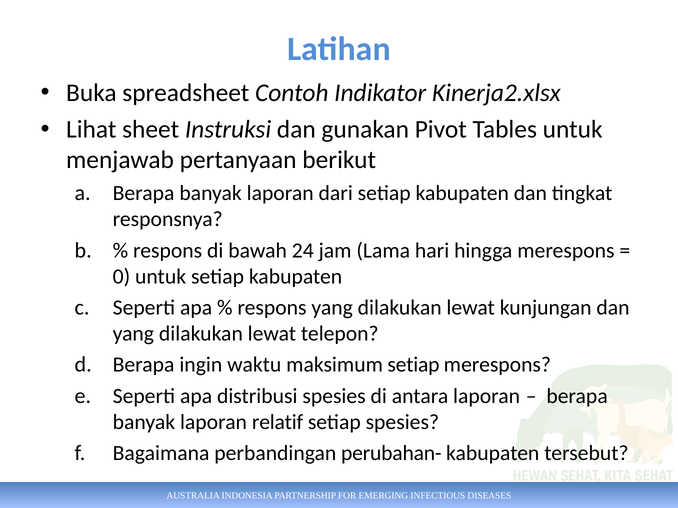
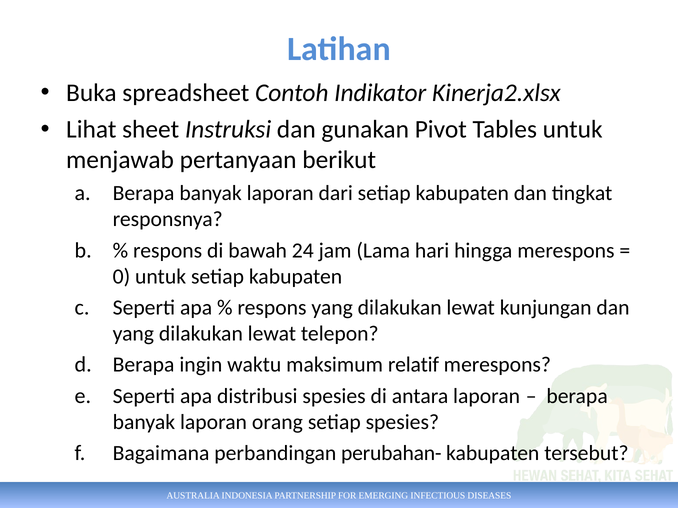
maksimum setiap: setiap -> relatif (413, 365)
relatif: relatif -> orang (277, 422)
